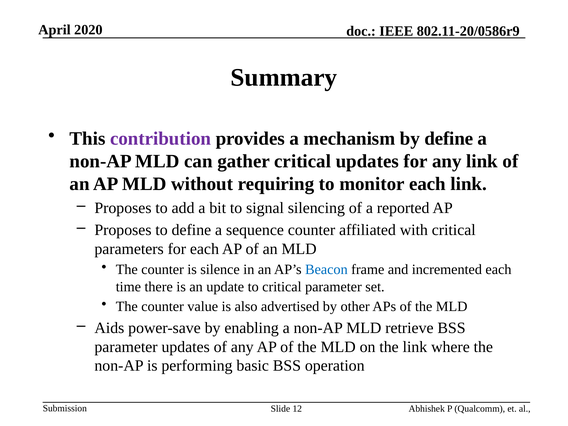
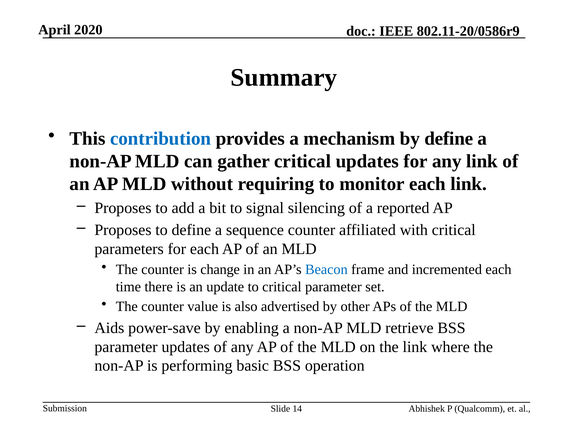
contribution colour: purple -> blue (161, 139)
silence: silence -> change (220, 270)
12: 12 -> 14 (297, 409)
